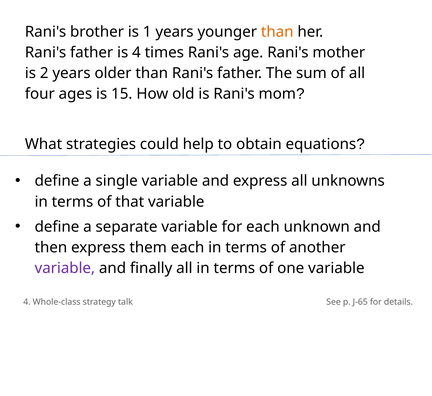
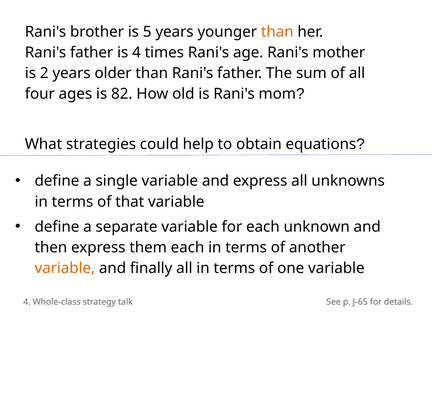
1: 1 -> 5 (147, 32)
15: 15 -> 82 (122, 94)
variable colour: purple -> orange (65, 268)
